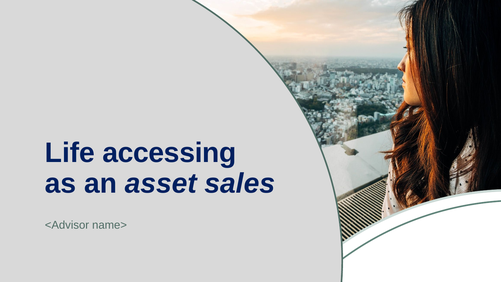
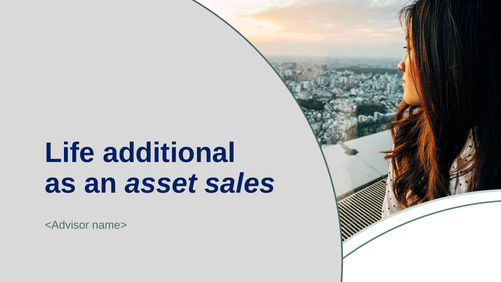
accessing: accessing -> additional (169, 153)
